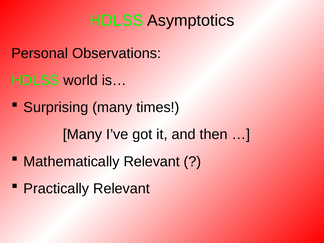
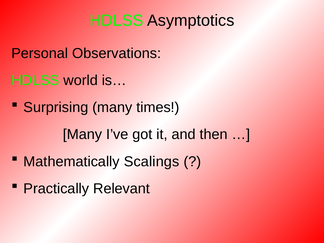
Mathematically Relevant: Relevant -> Scalings (152, 162)
